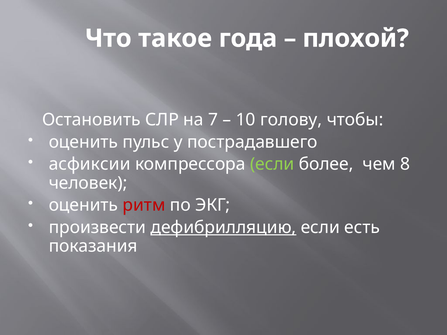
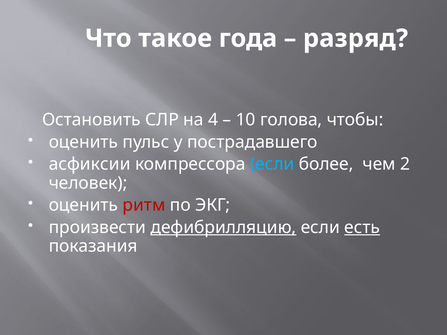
плохой: плохой -> разряд (355, 38)
7: 7 -> 4 (213, 120)
голову: голову -> голова (291, 120)
если colour: light green -> light blue (272, 164)
8: 8 -> 2 (405, 164)
есть underline: none -> present (362, 228)
